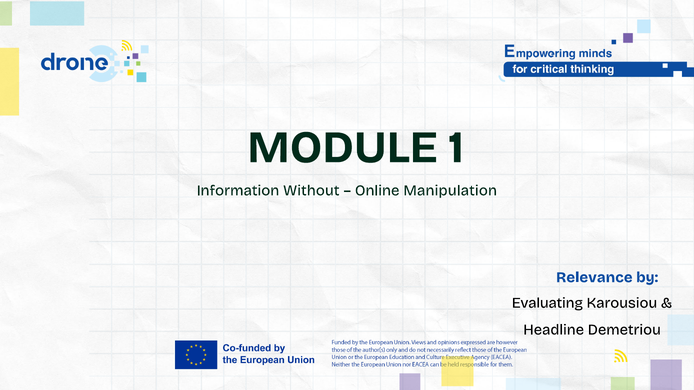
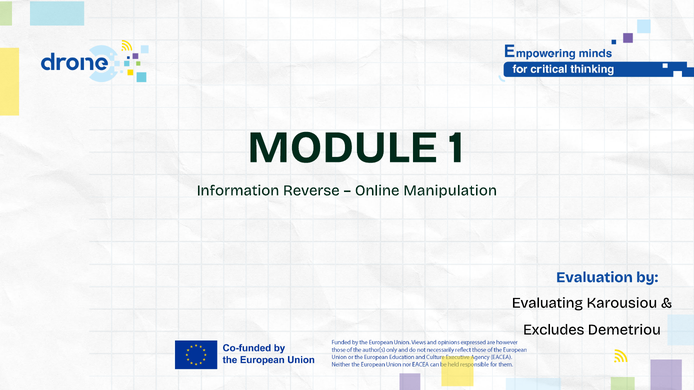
Without: Without -> Reverse (311, 191)
Relevance: Relevance -> Evaluation (594, 278)
Headline: Headline -> Excludes (554, 330)
